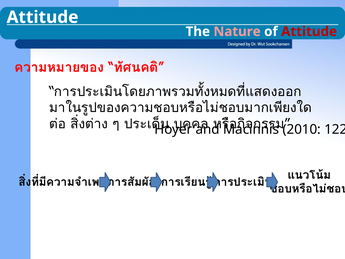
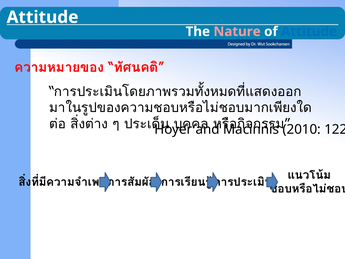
Attitude colour: red -> blue (309, 32)
